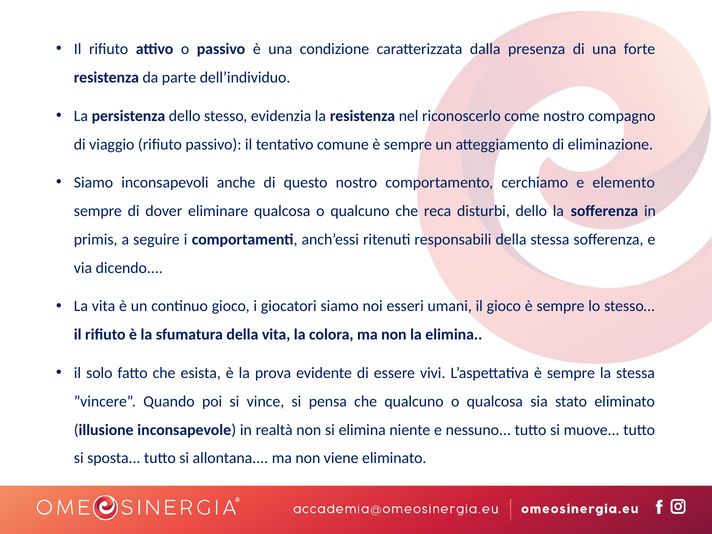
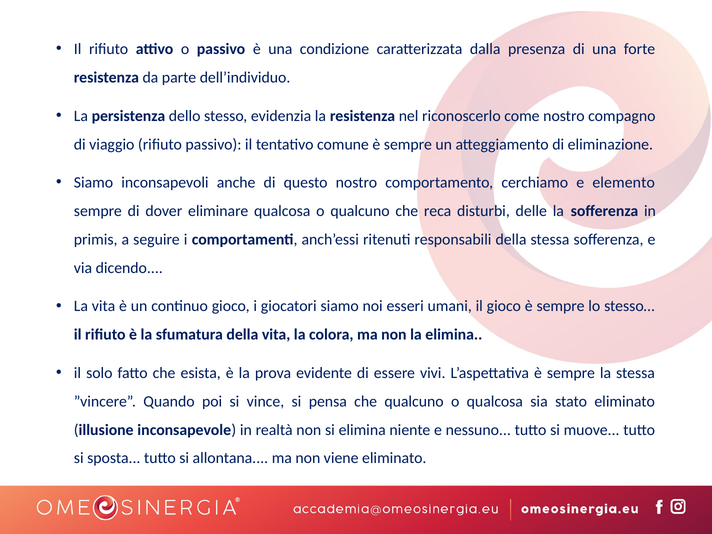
disturbi dello: dello -> delle (531, 211)
